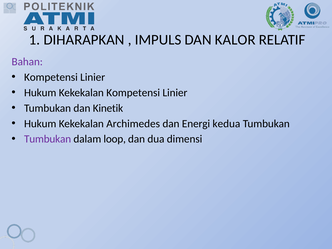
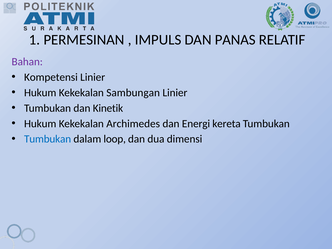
DIHARAPKAN: DIHARAPKAN -> PERMESINAN (84, 40)
KALOR: KALOR -> PANAS (235, 40)
Kekekalan Kompetensi: Kompetensi -> Sambungan (133, 93)
kedua: kedua -> kereta (226, 124)
Tumbukan colour: purple -> blue (48, 139)
